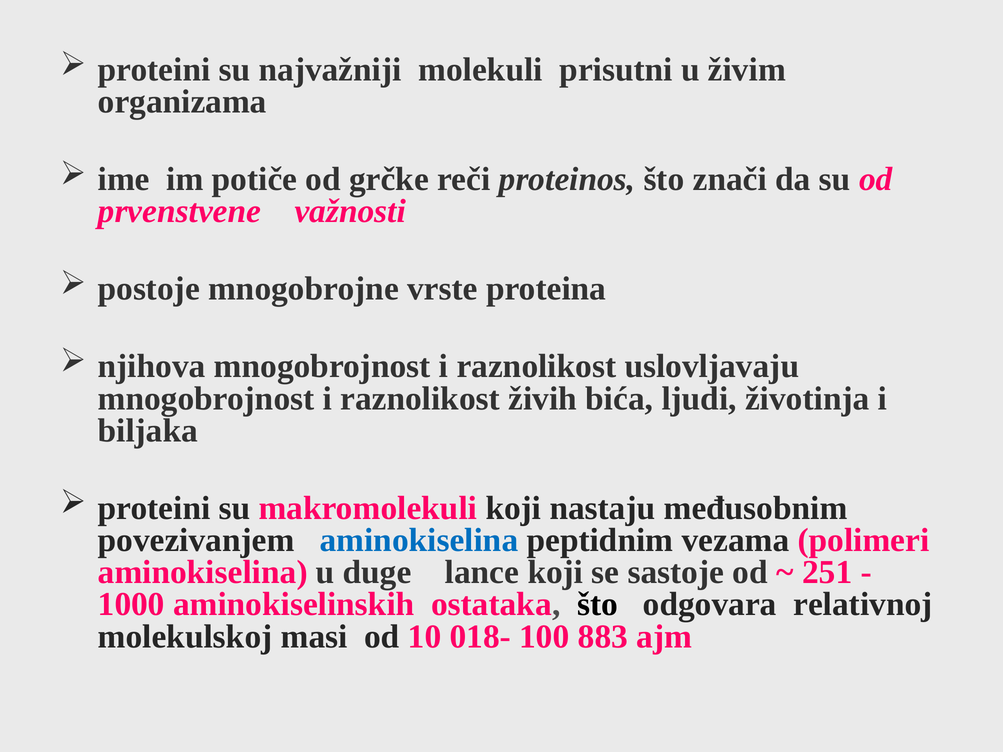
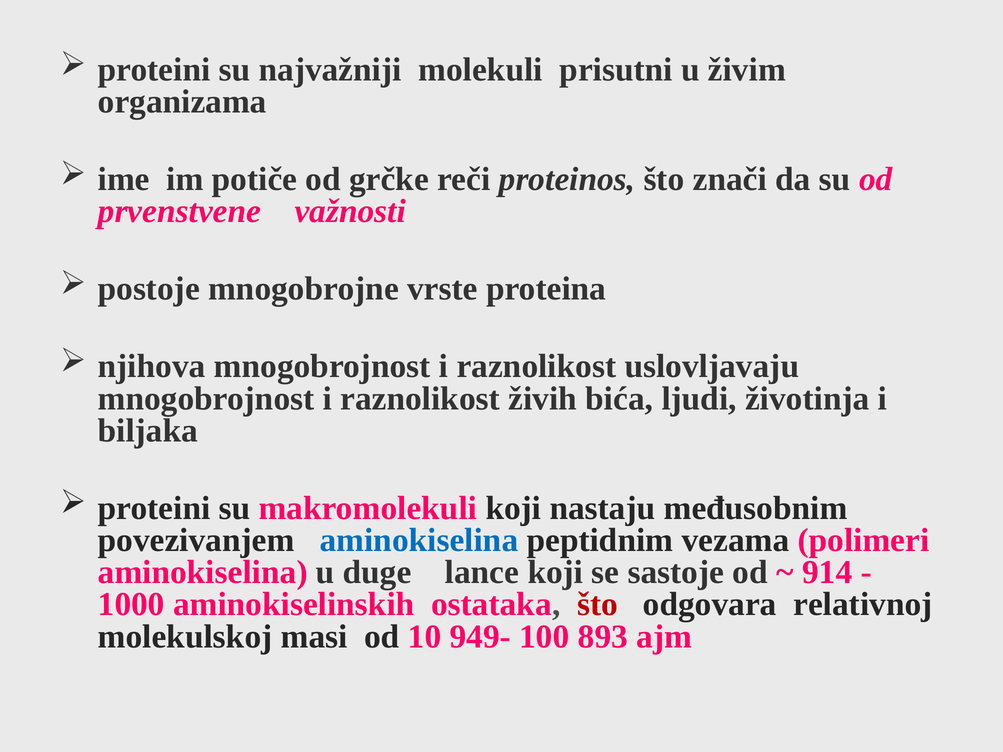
251: 251 -> 914 (827, 572)
što colour: black -> red (597, 605)
018-: 018- -> 949- (480, 637)
883: 883 -> 893 (603, 637)
